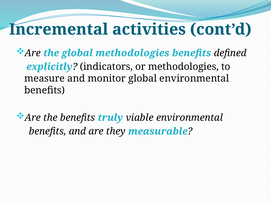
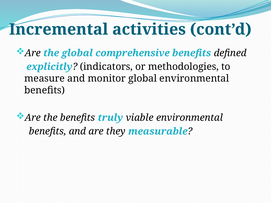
global methodologies: methodologies -> comprehensive (133, 53)
